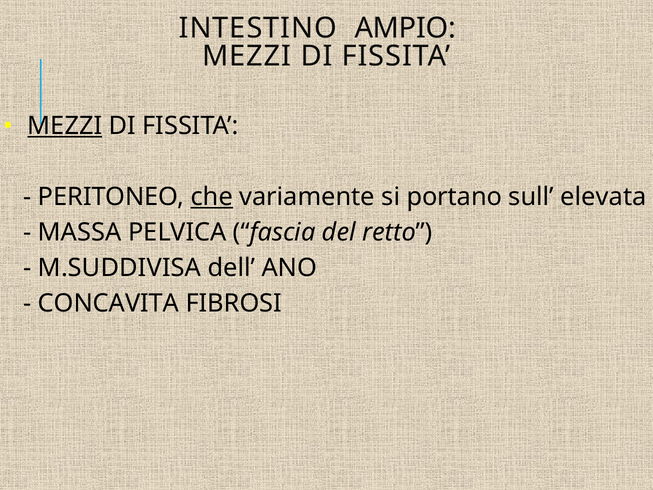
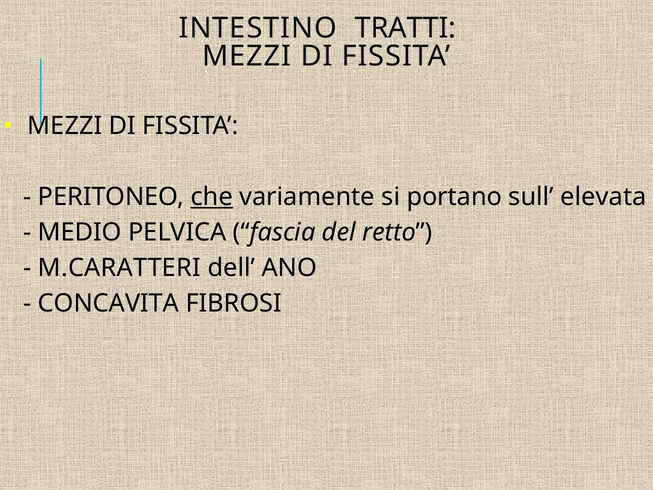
AMPIO: AMPIO -> TRATTI (405, 28)
MEZZI underline: present -> none (65, 126)
MASSA: MASSA -> MEDIO (80, 232)
M.SUDDIVISA: M.SUDDIVISA -> M.CARATTERI (119, 268)
